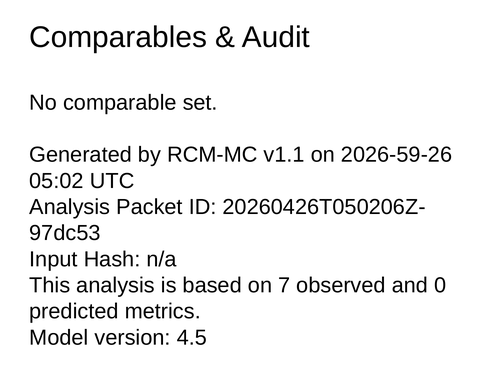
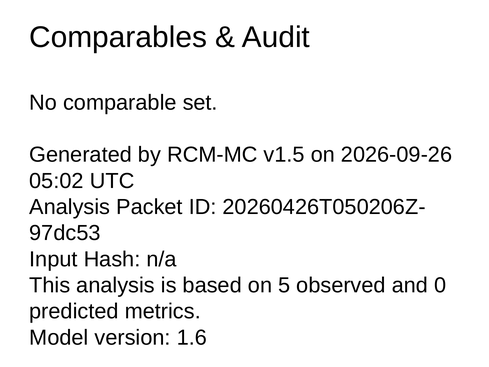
v1.1: v1.1 -> v1.5 (284, 155)
2026-59-26: 2026-59-26 -> 2026-09-26 (397, 155)
7: 7 -> 5 (284, 285)
4.5: 4.5 -> 1.6 (192, 337)
